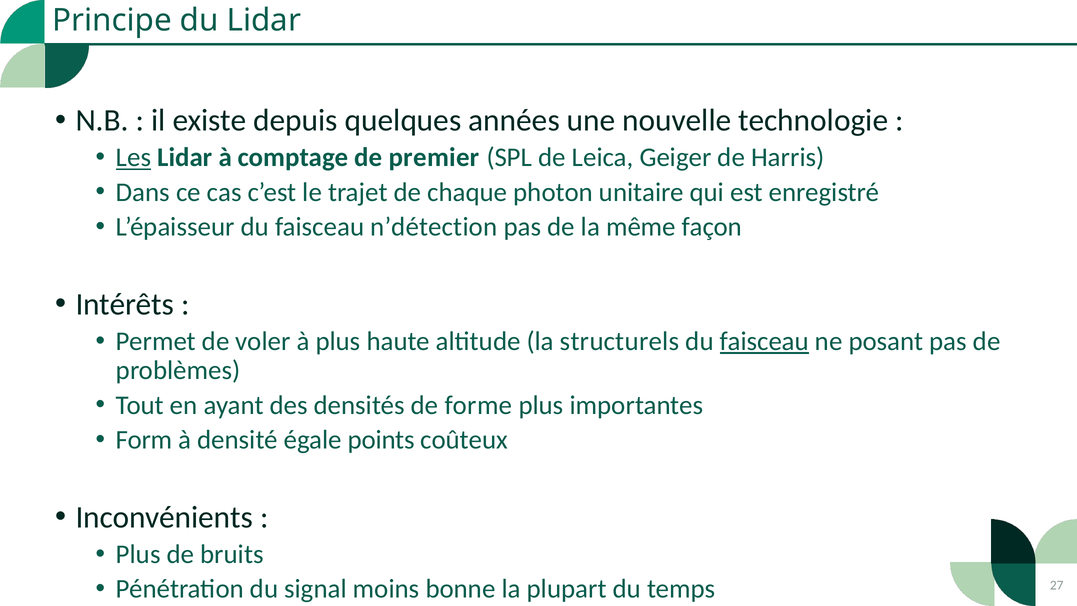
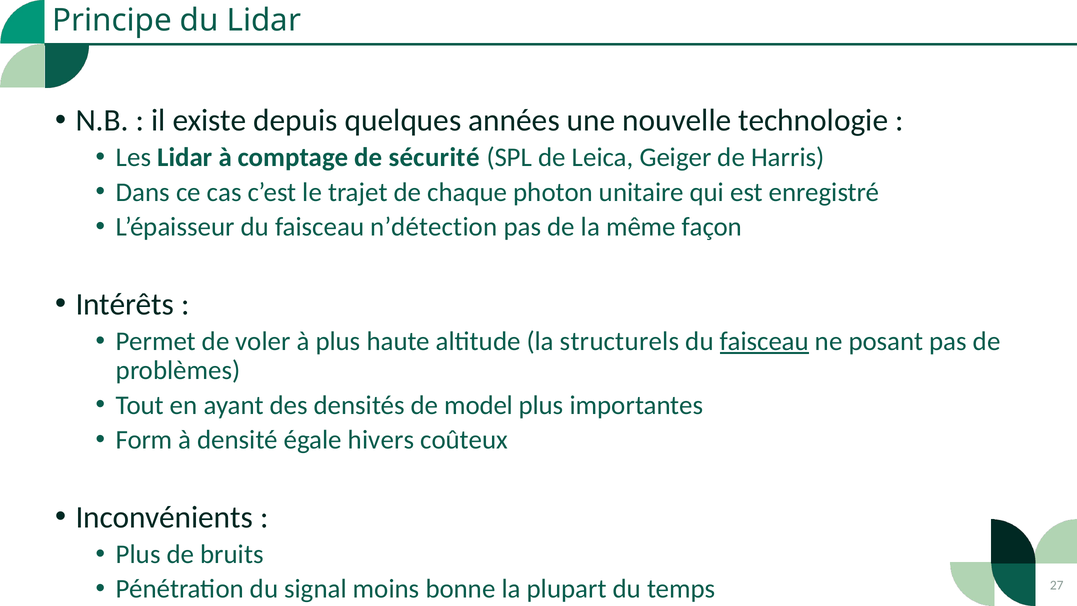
Les underline: present -> none (134, 157)
premier: premier -> sécurité (434, 157)
forme: forme -> model (479, 405)
points: points -> hivers (381, 440)
